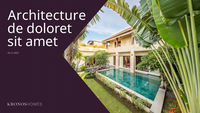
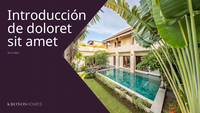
Architecture: Architecture -> Introducción (47, 15)
